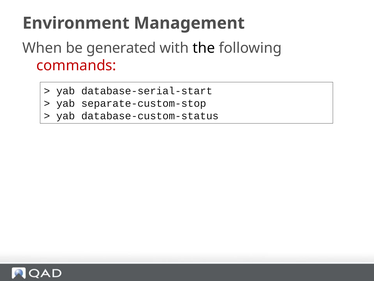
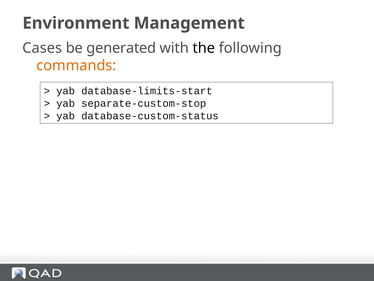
When: When -> Cases (42, 48)
commands colour: red -> orange (76, 66)
database-serial-start: database-serial-start -> database-limits-start (147, 91)
